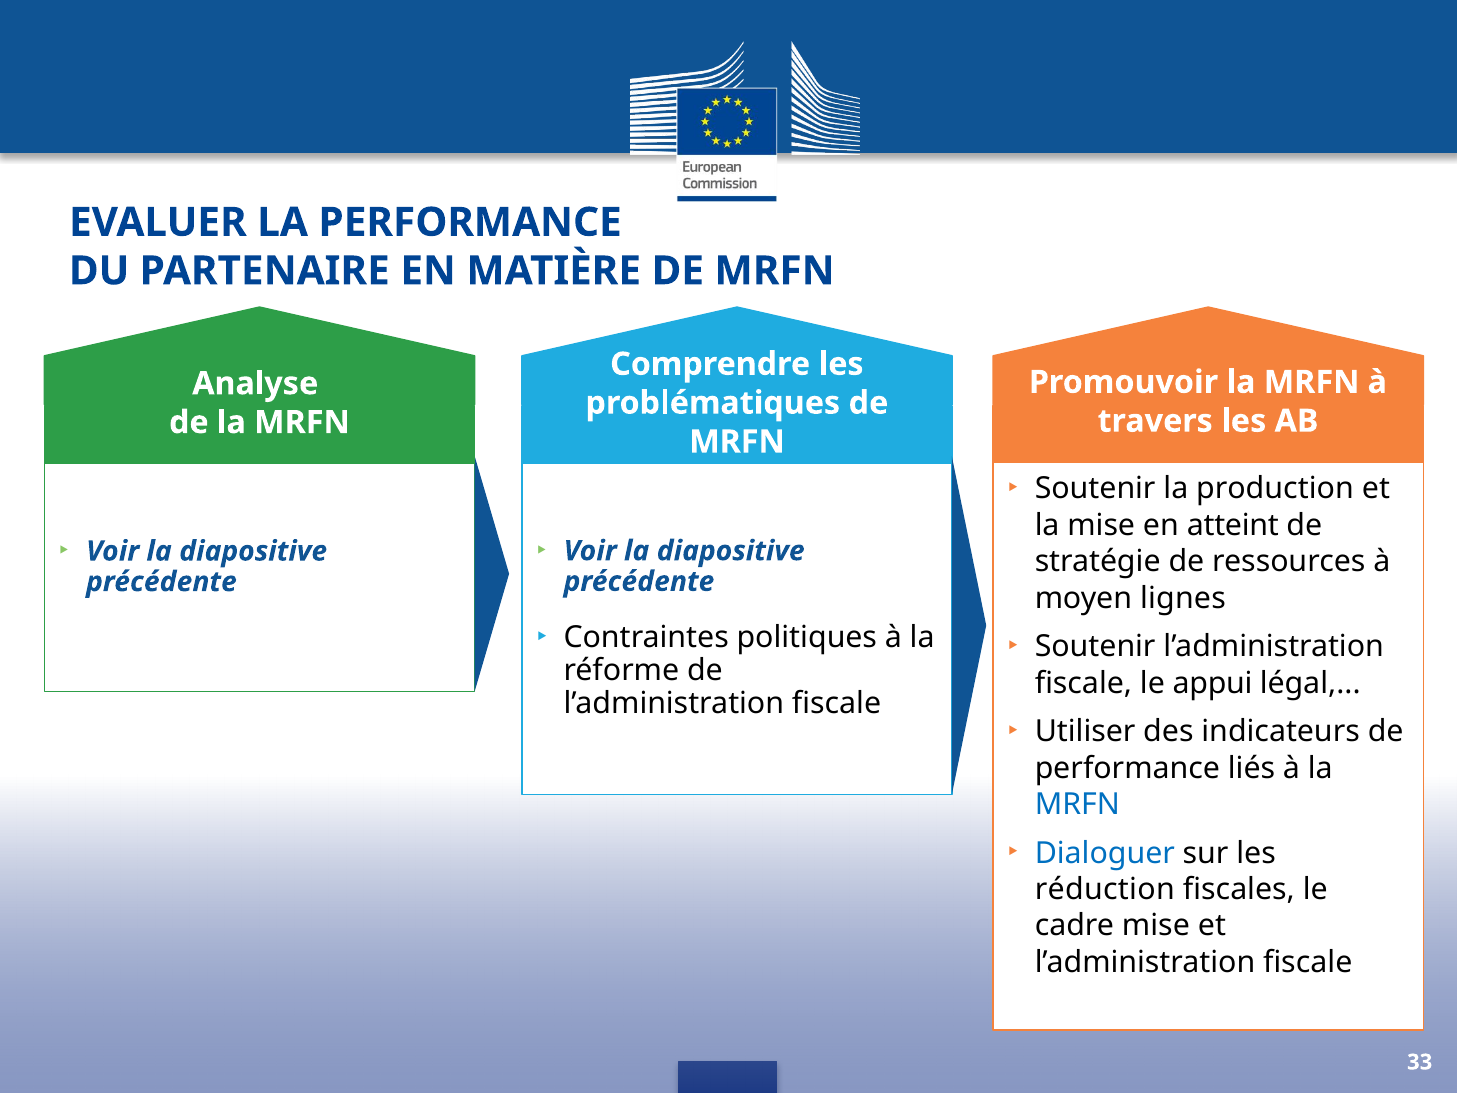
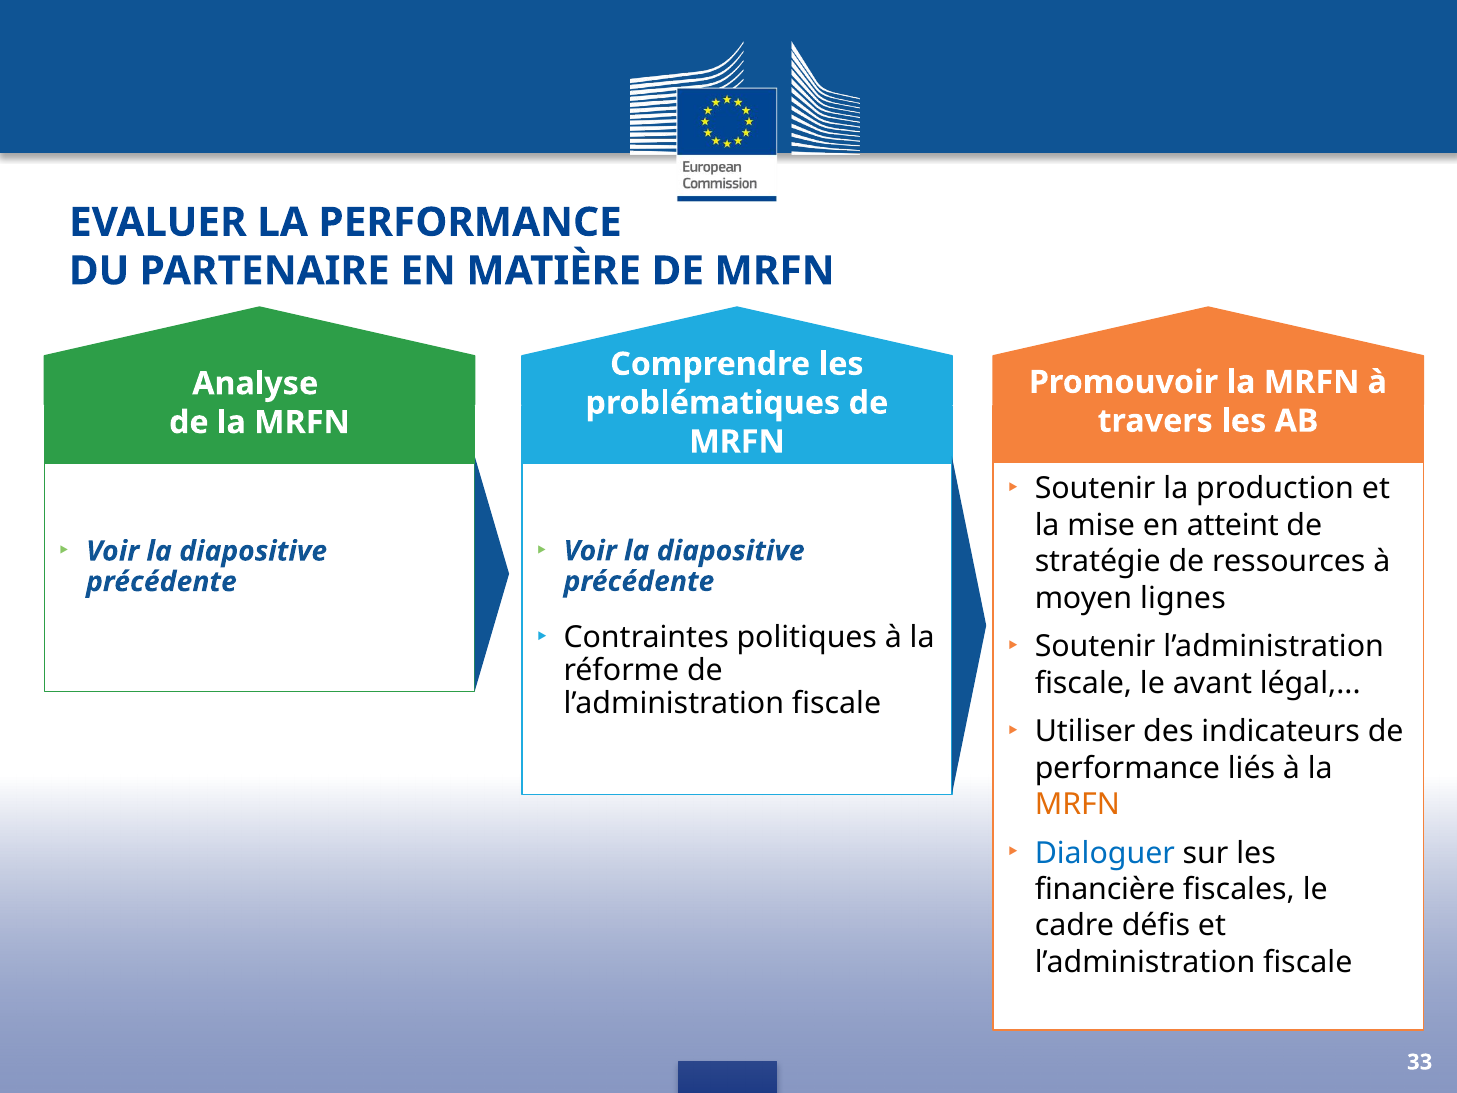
appui: appui -> avant (1212, 683)
MRFN colour: blue -> orange (1077, 804)
réduction: réduction -> financière (1105, 889)
cadre mise: mise -> défis (1156, 926)
